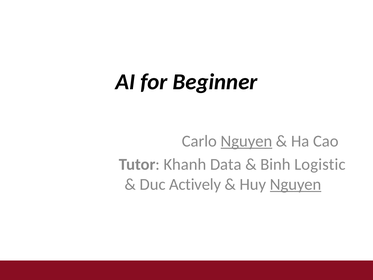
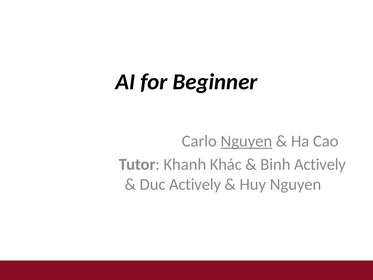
Data: Data -> Khác (226, 164)
Binh Logistic: Logistic -> Actively (320, 164)
Nguyen underline: present -> none (296, 184)
